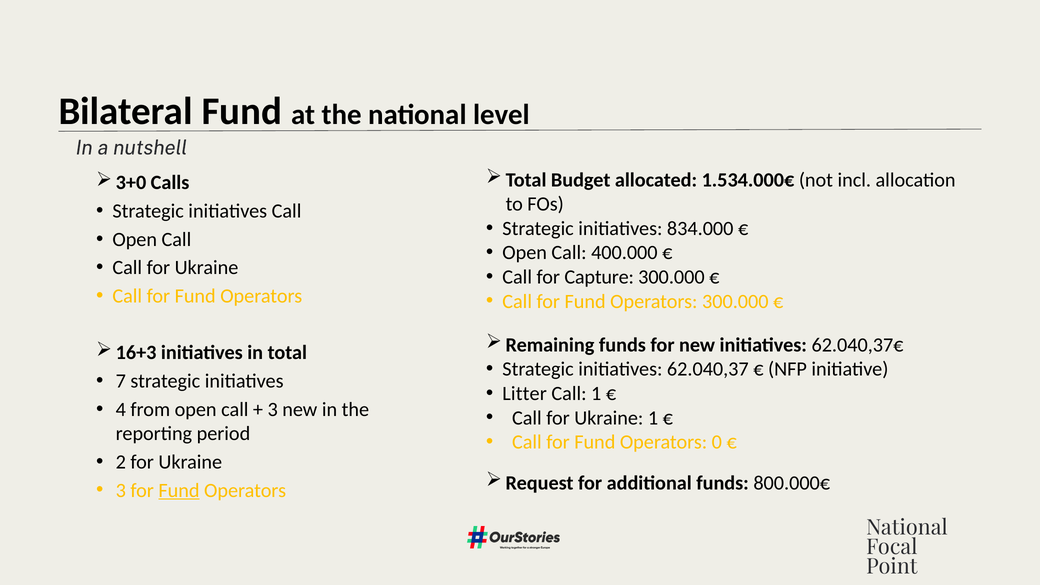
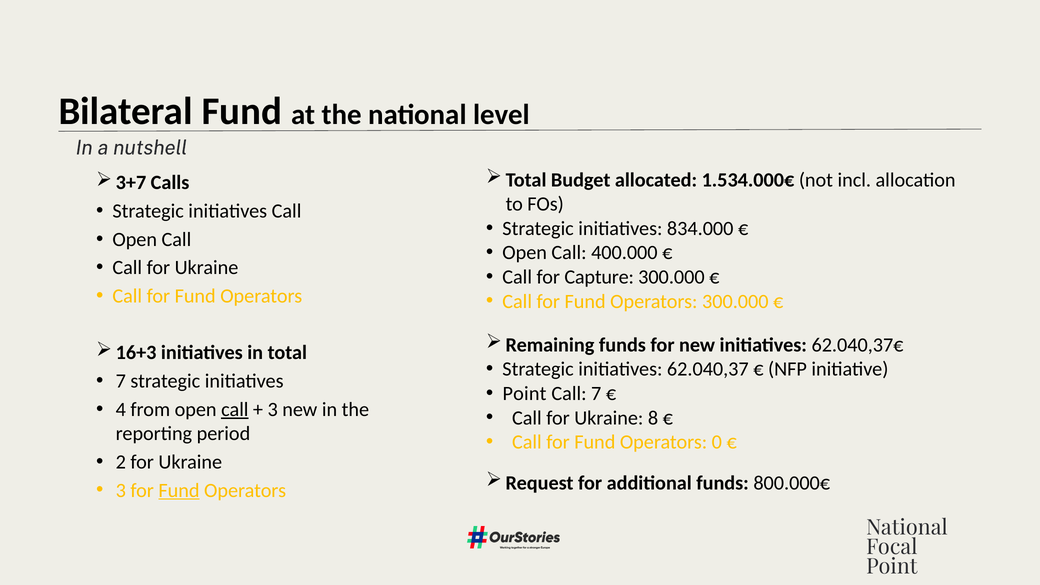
3+0: 3+0 -> 3+7 (131, 183)
Litter: Litter -> Point (525, 394)
Call 1: 1 -> 7 (596, 394)
call underline: none -> present (235, 409)
Ukraine 1: 1 -> 8 (653, 418)
